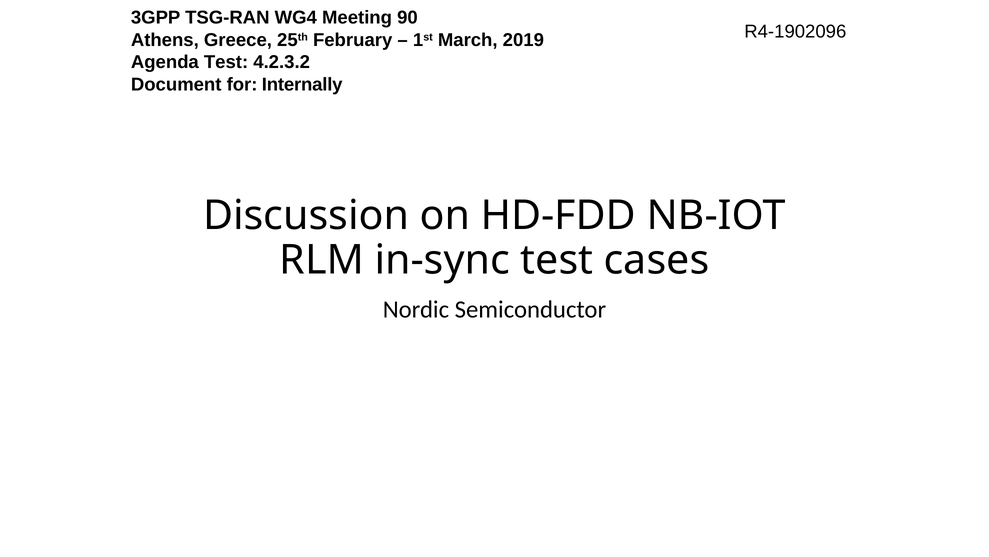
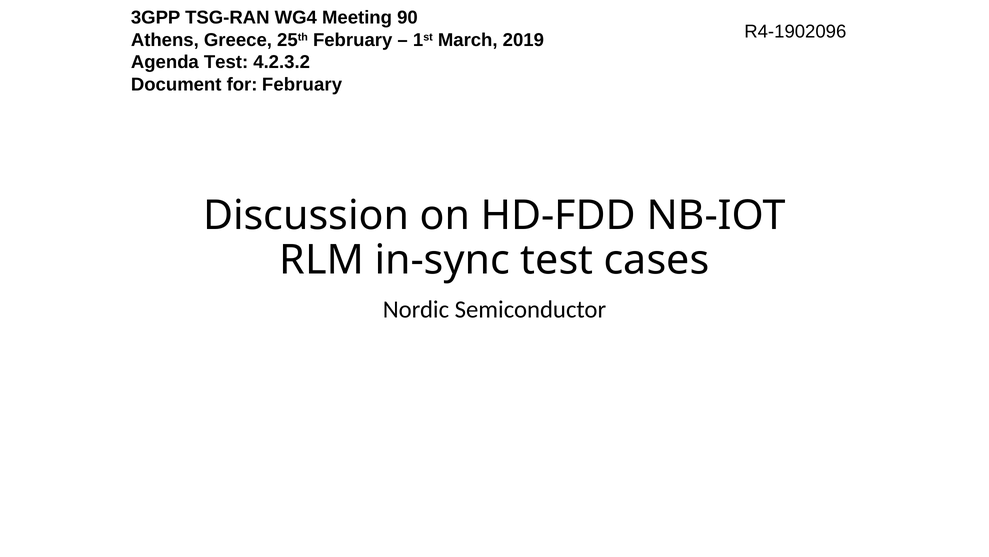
for Internally: Internally -> February (302, 84)
